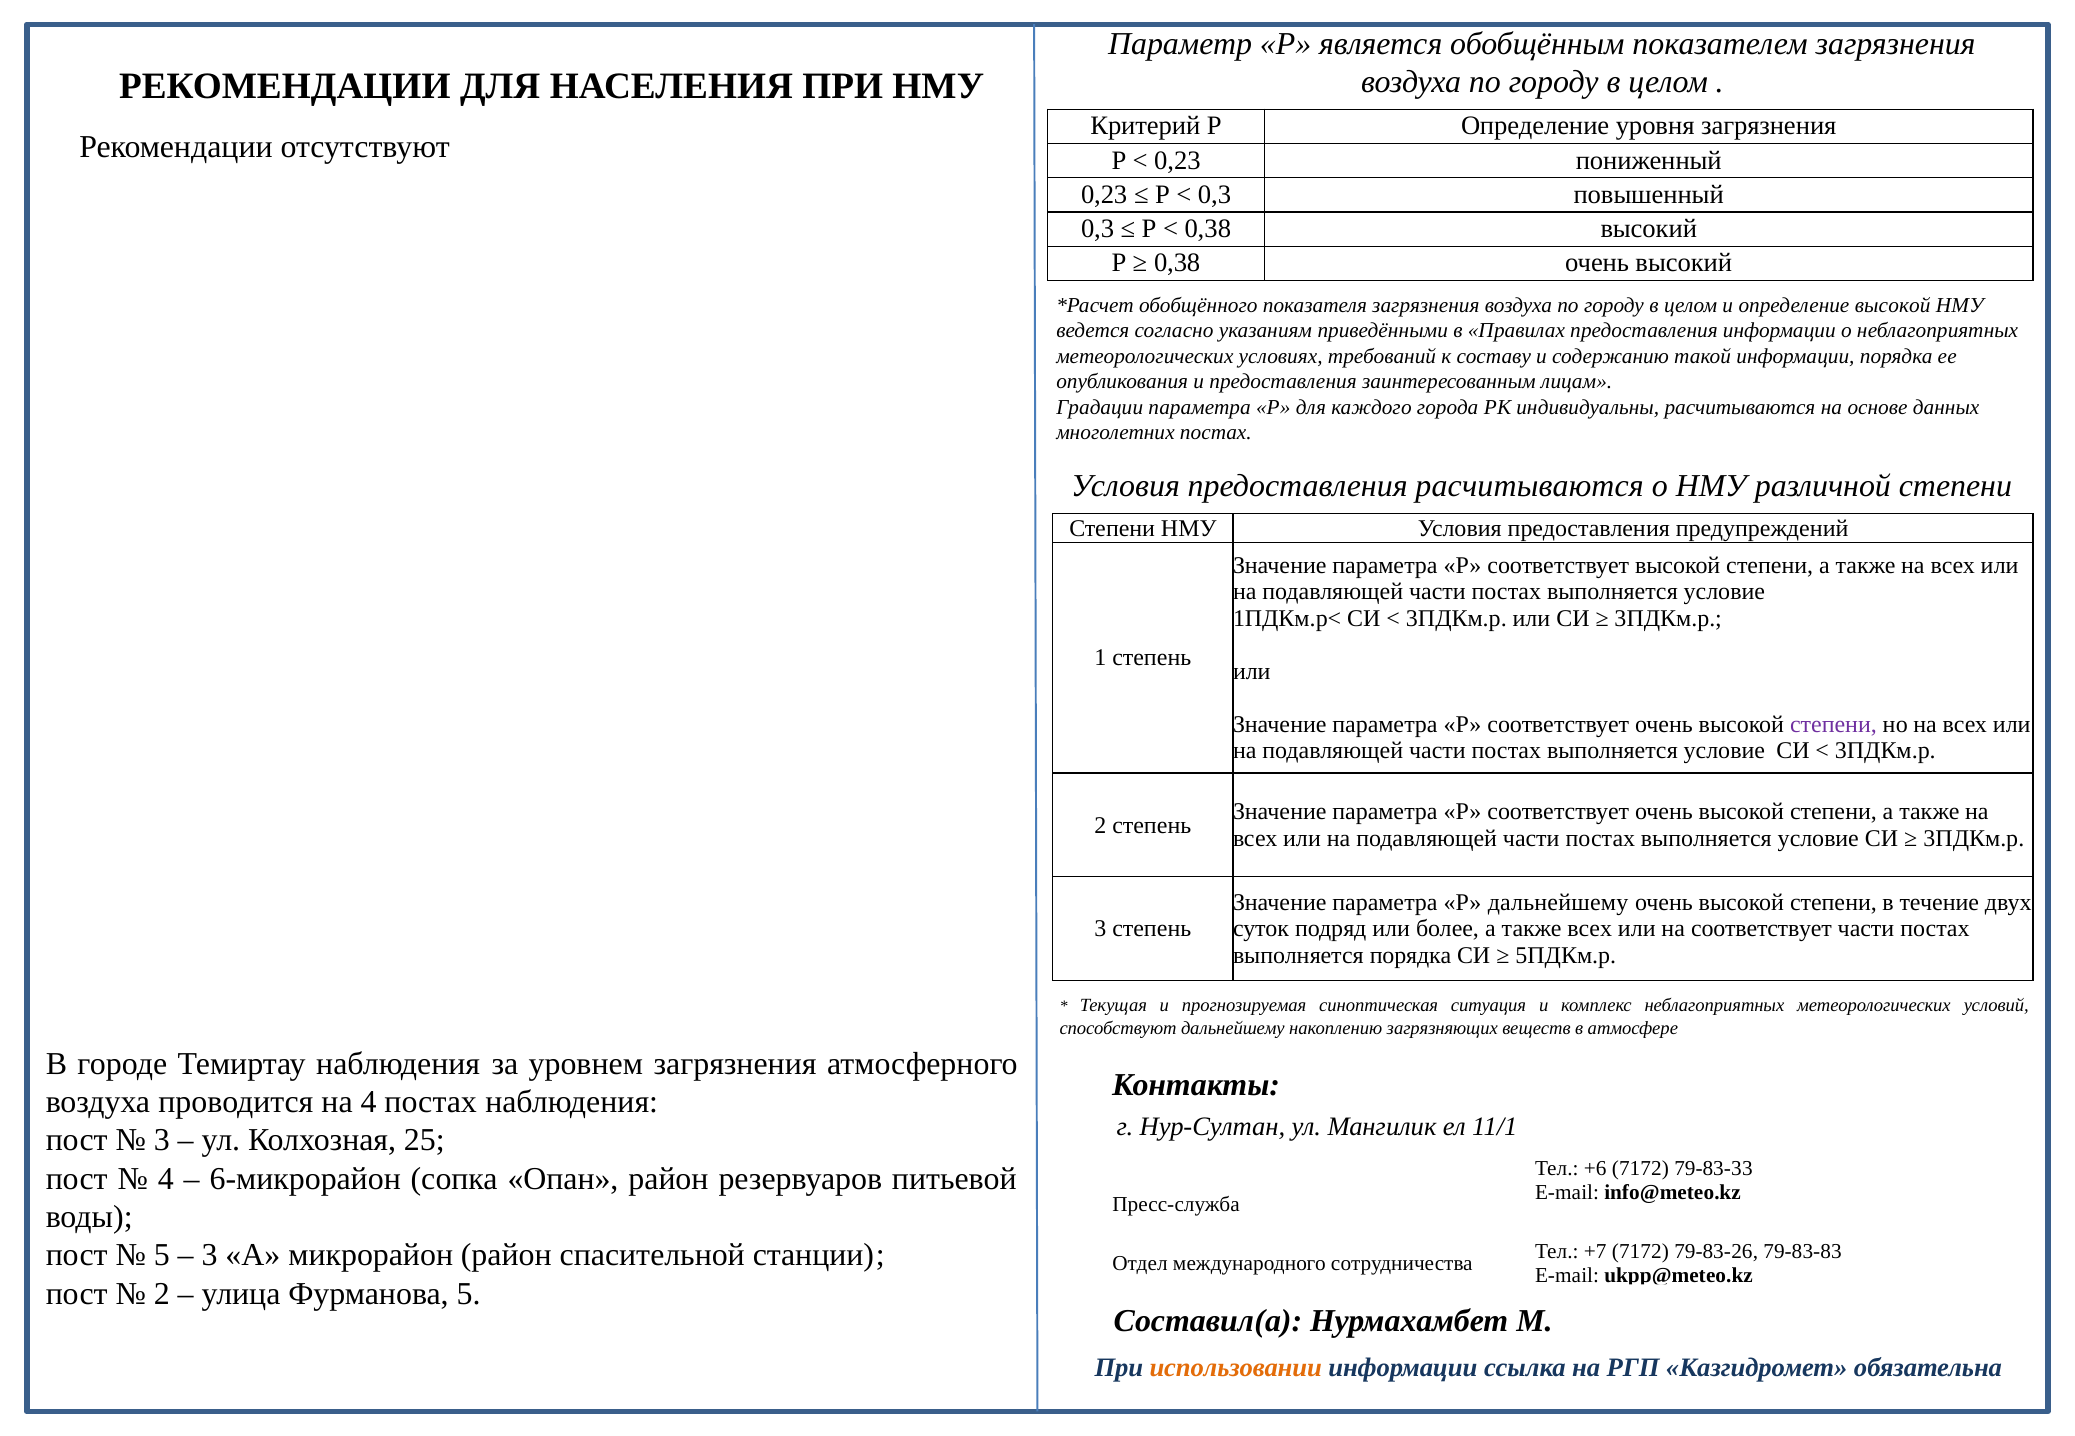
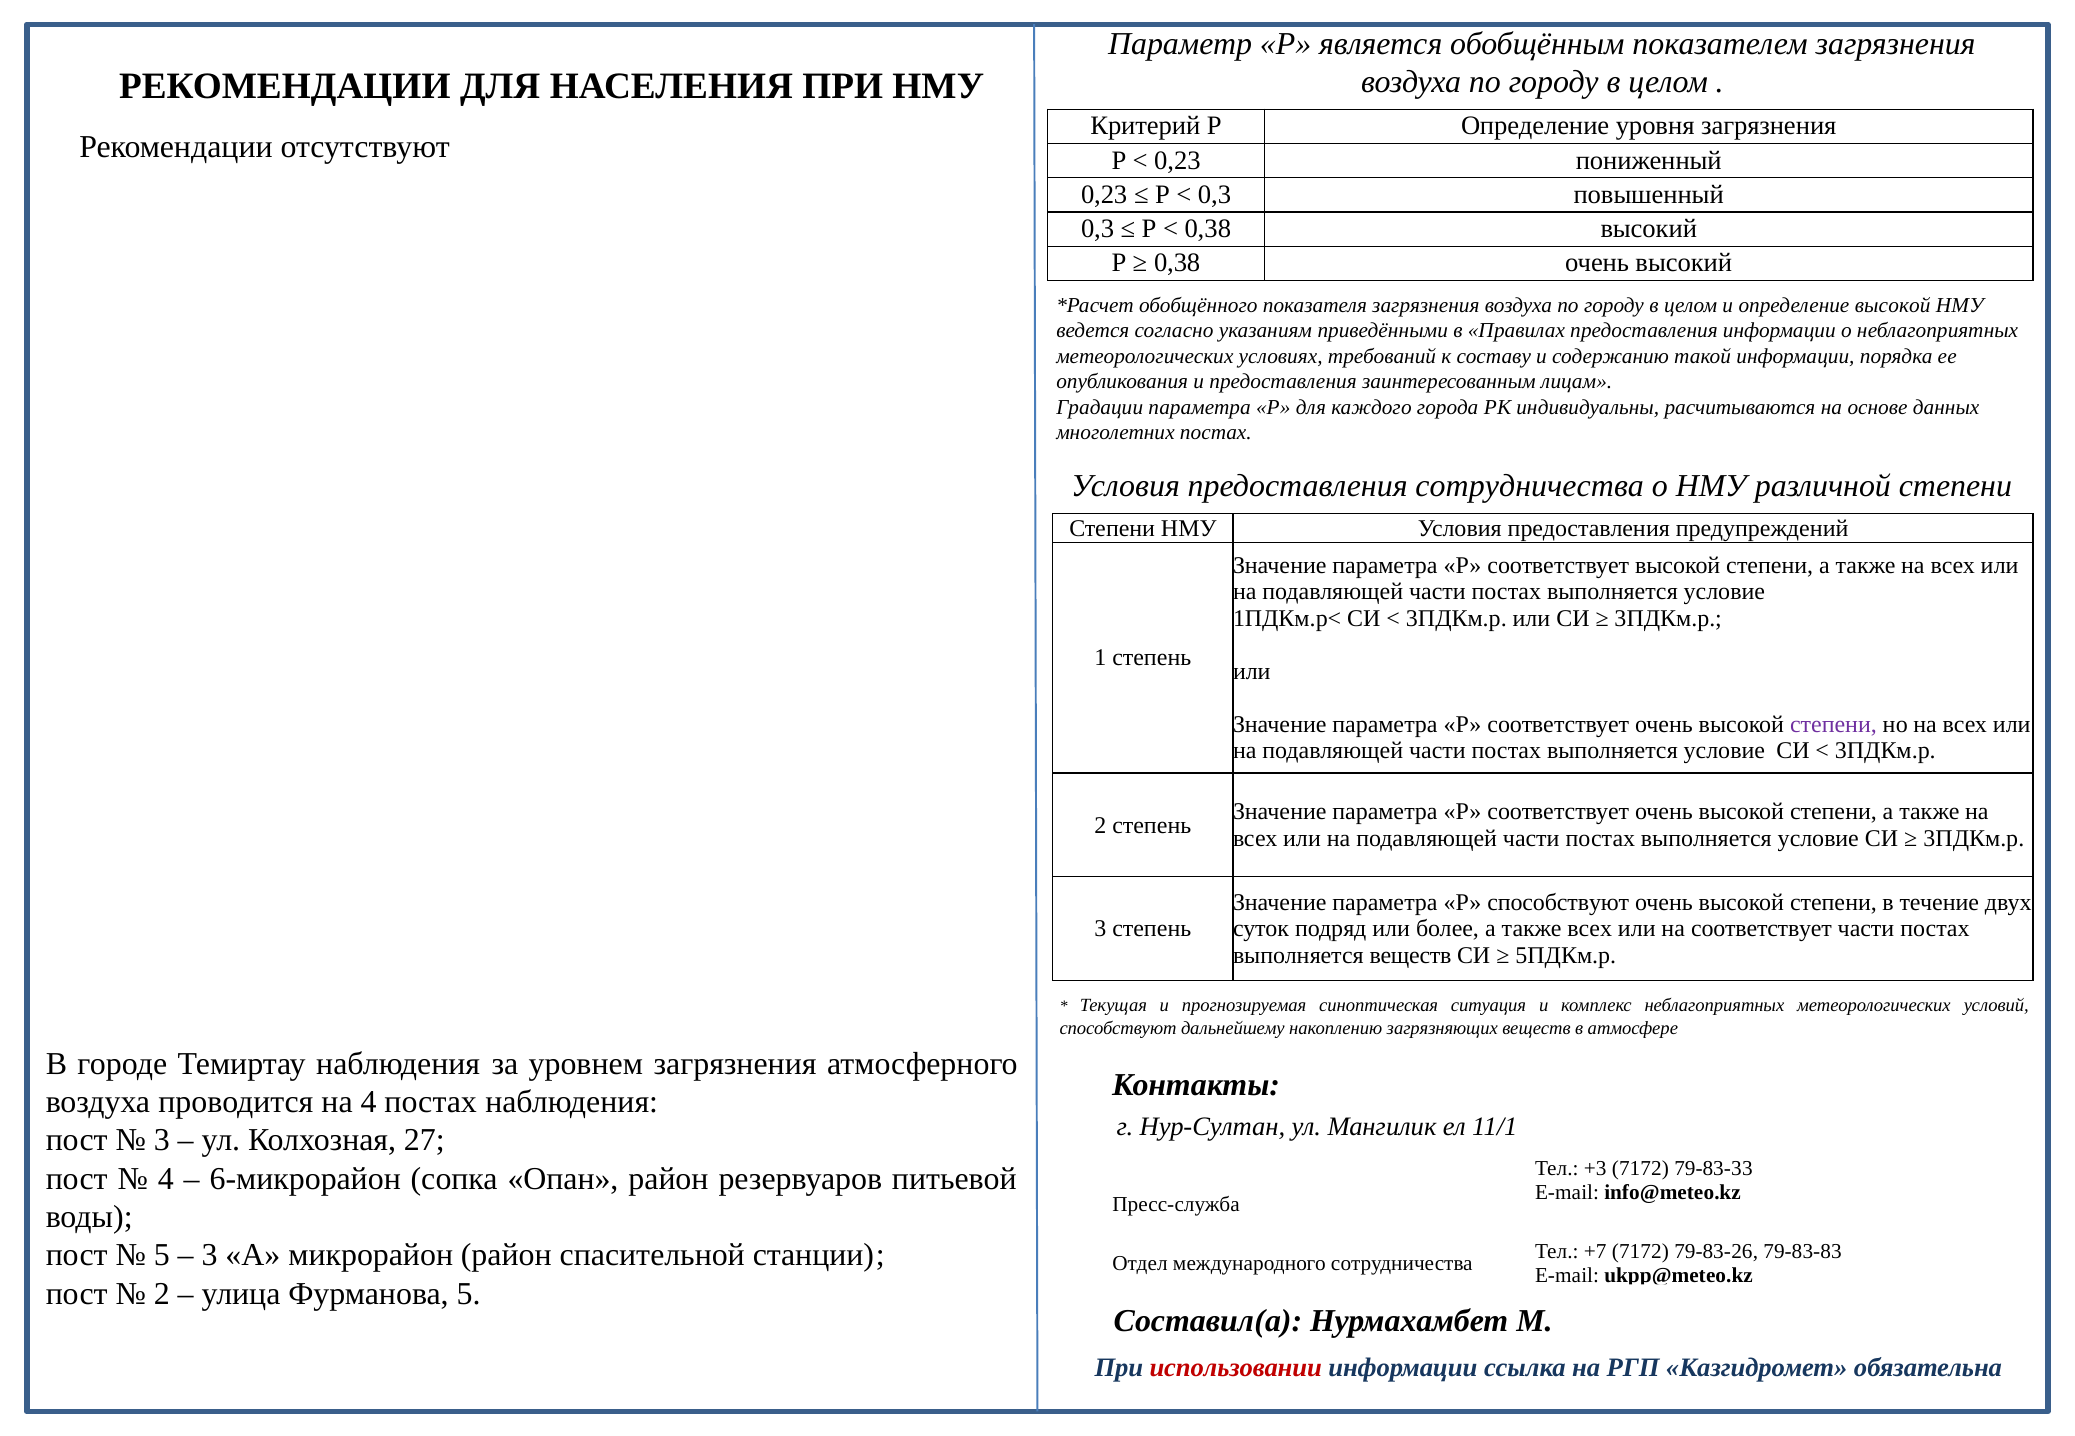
предоставления расчитываются: расчитываются -> сотрудничества (1530, 487)
Р дальнейшему: дальнейшему -> способствуют (1558, 903)
выполняется порядка: порядка -> веществ (1411, 956)
25: 25 -> 27 (424, 1141)
+6: +6 -> +3 (1595, 1169)
использовании colour: orange -> red (1236, 1368)
